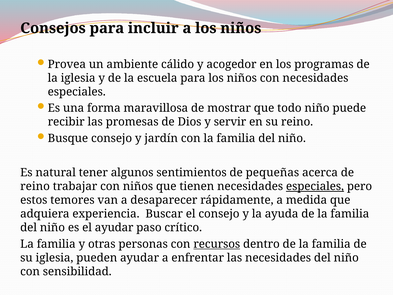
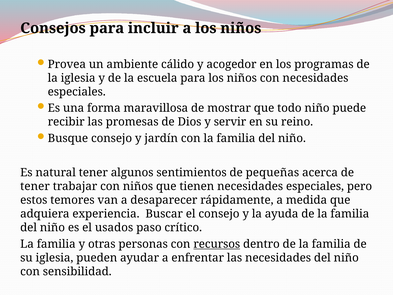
reino: reino -> tener (35, 186)
especiales underline: present -> none (315, 186)
el ayudar: ayudar -> usados (114, 227)
